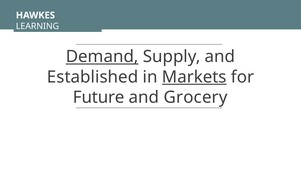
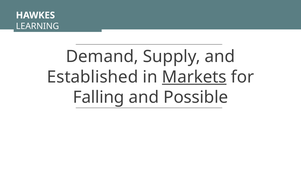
Demand underline: present -> none (102, 57)
Future: Future -> Falling (99, 97)
Grocery: Grocery -> Possible (196, 97)
